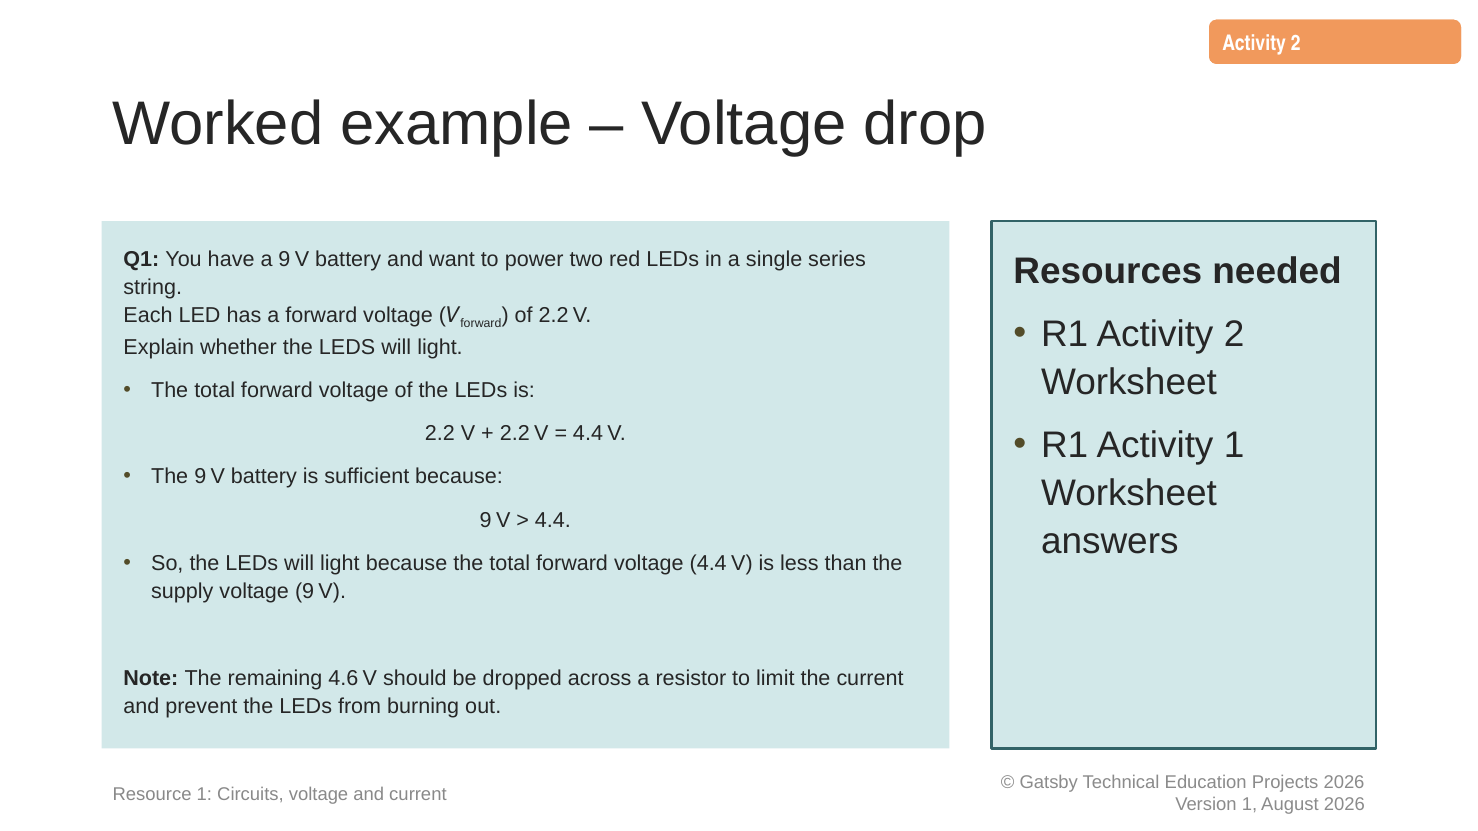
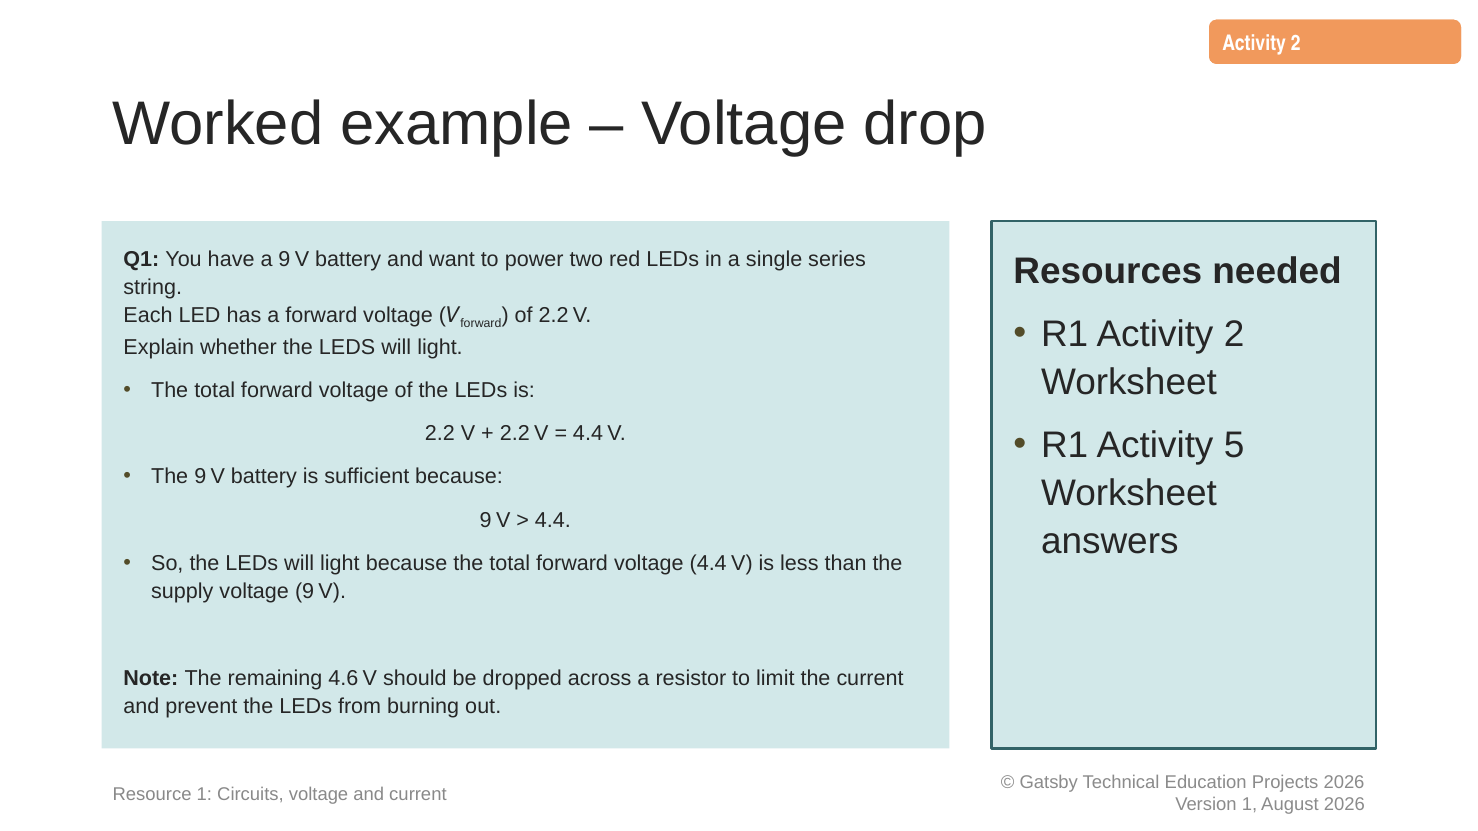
Activity 1: 1 -> 5 (1234, 446)
